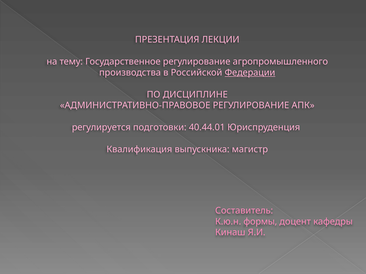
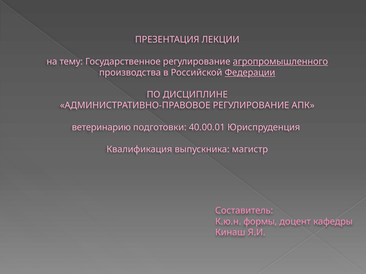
агропромышленного underline: none -> present (280, 62)
регулируется: регулируется -> ветеринарию (101, 128)
40.44.01: 40.44.01 -> 40.00.01 (207, 128)
